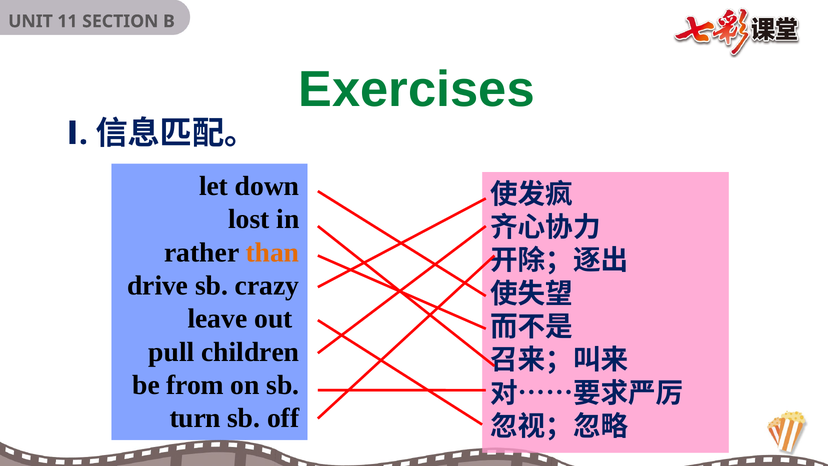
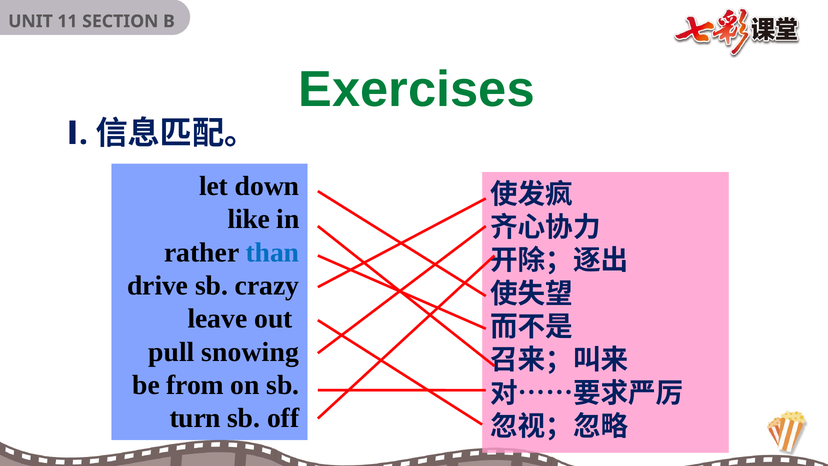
lost: lost -> like (249, 219)
than colour: orange -> blue (272, 252)
children: children -> snowing (250, 352)
